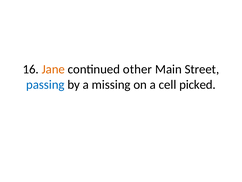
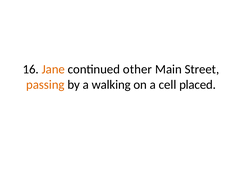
passing colour: blue -> orange (45, 84)
missing: missing -> walking (111, 84)
picked: picked -> placed (198, 84)
